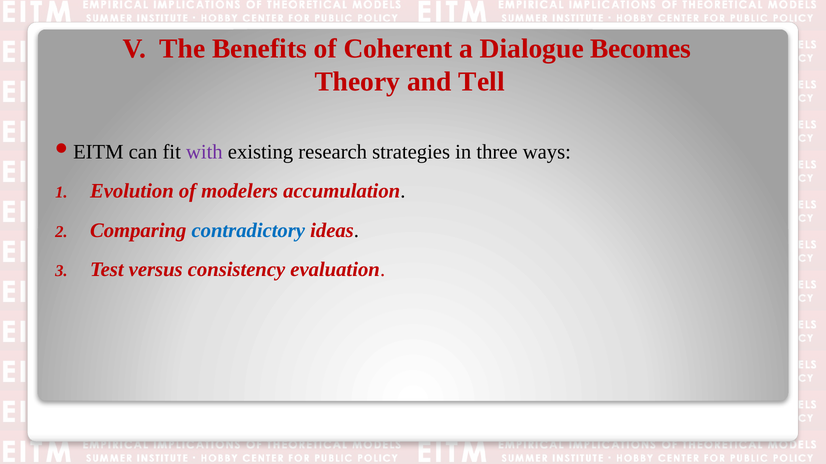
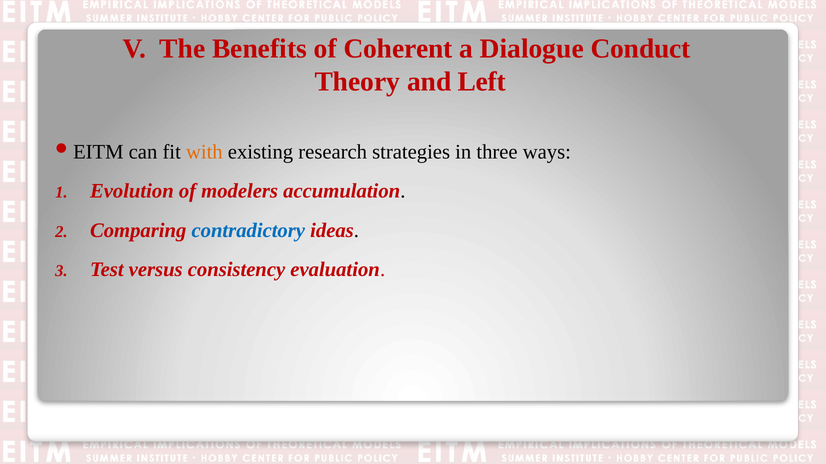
Becomes: Becomes -> Conduct (641, 49)
Tell: Tell -> Left (482, 82)
with colour: purple -> orange (204, 152)
